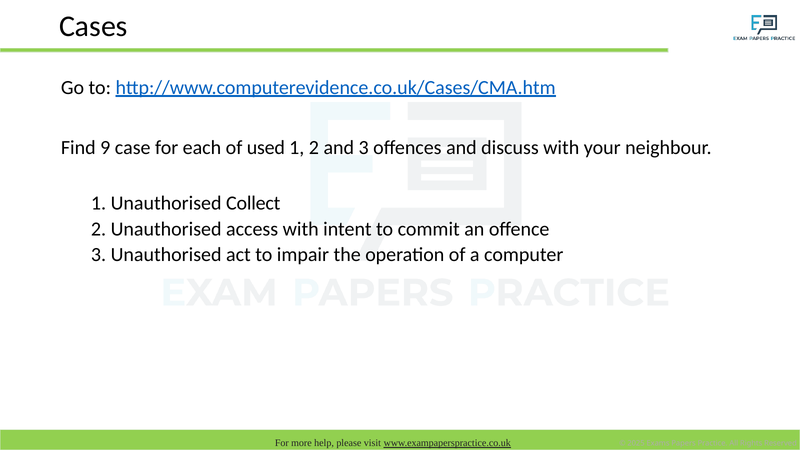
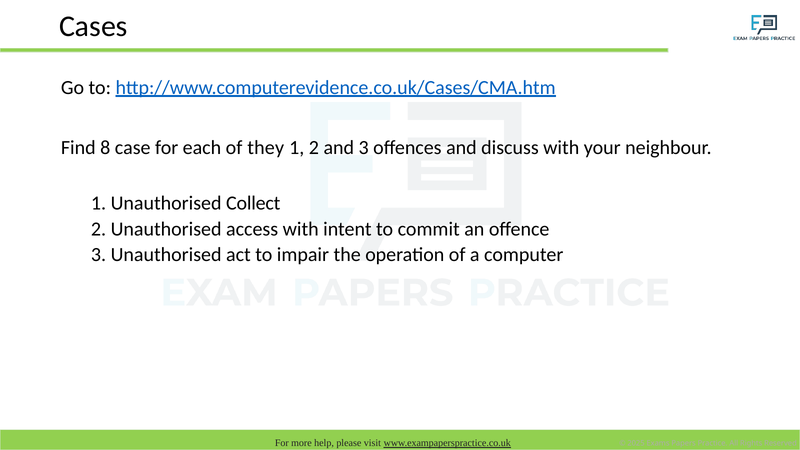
9: 9 -> 8 (105, 148)
used: used -> they (266, 148)
